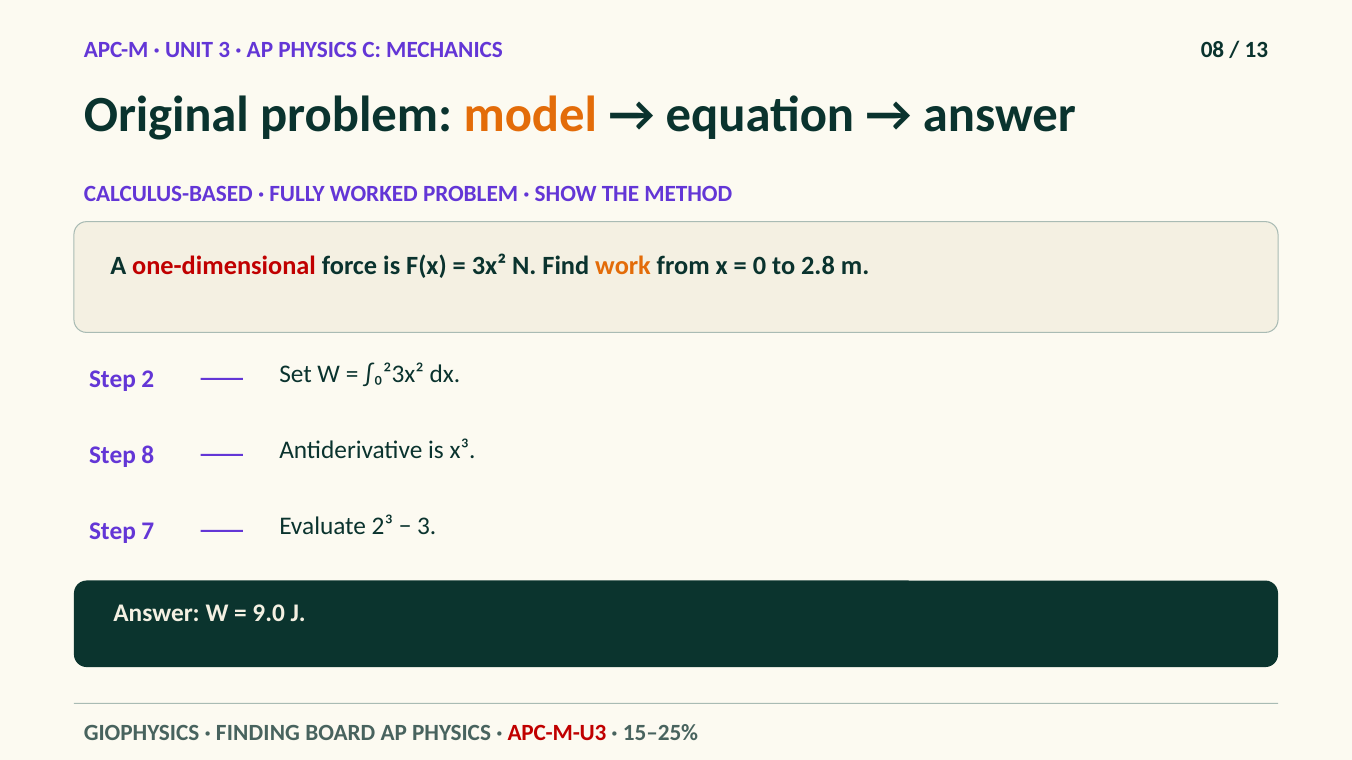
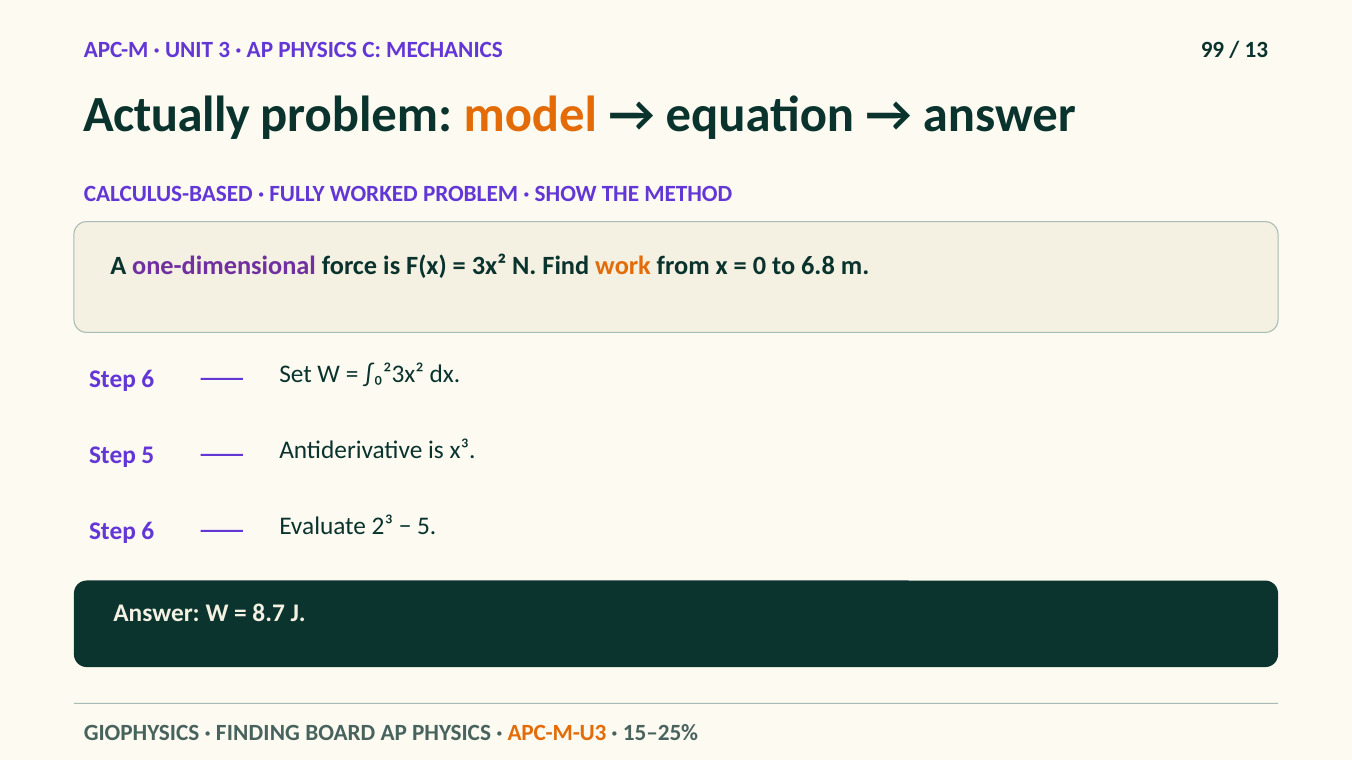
08: 08 -> 99 (1213, 50)
Original: Original -> Actually (167, 115)
one-dimensional colour: red -> purple (224, 266)
2.8: 2.8 -> 6.8 (818, 266)
2: 2 -> 6 (148, 379)
Step 8: 8 -> 5 (148, 455)
7: 7 -> 6 (148, 531)
3: 3 -> 5 (427, 527)
9.0: 9.0 -> 8.7 (269, 613)
APC-M-U3 colour: red -> orange (557, 734)
